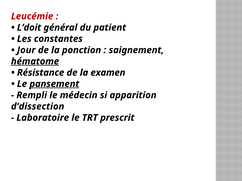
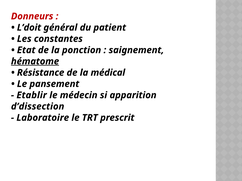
Leucémie: Leucémie -> Donneurs (32, 16)
Jour: Jour -> Etat (26, 50)
examen: examen -> médical (108, 73)
pansement underline: present -> none (54, 84)
Rempli: Rempli -> Etablir (32, 95)
